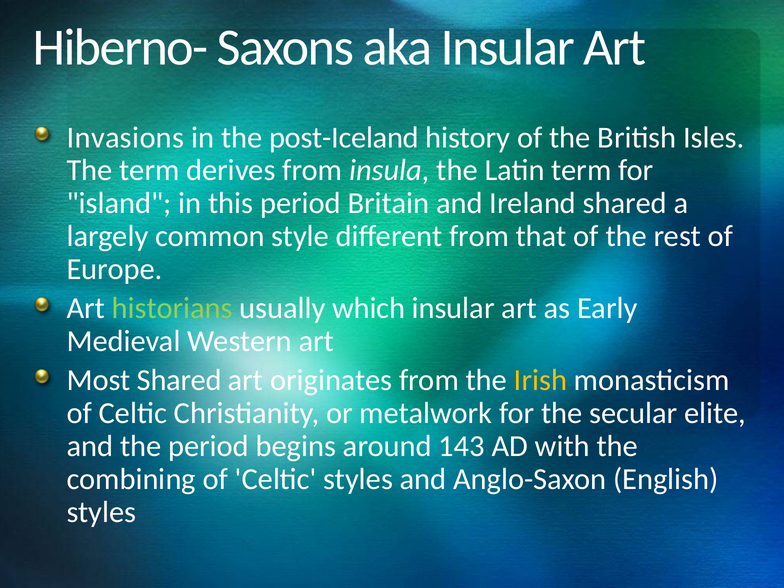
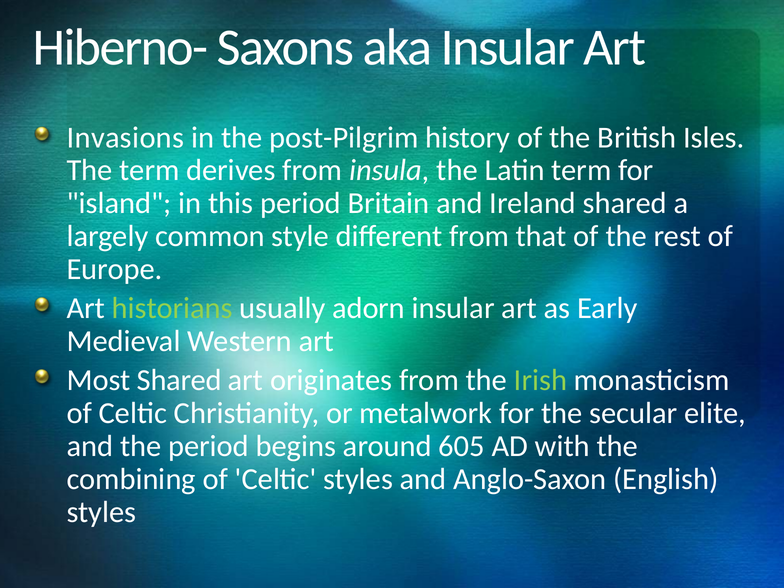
post-Iceland: post-Iceland -> post-Pilgrim (344, 137)
which: which -> adorn (369, 308)
Irish colour: yellow -> light green (541, 380)
143: 143 -> 605 (462, 446)
